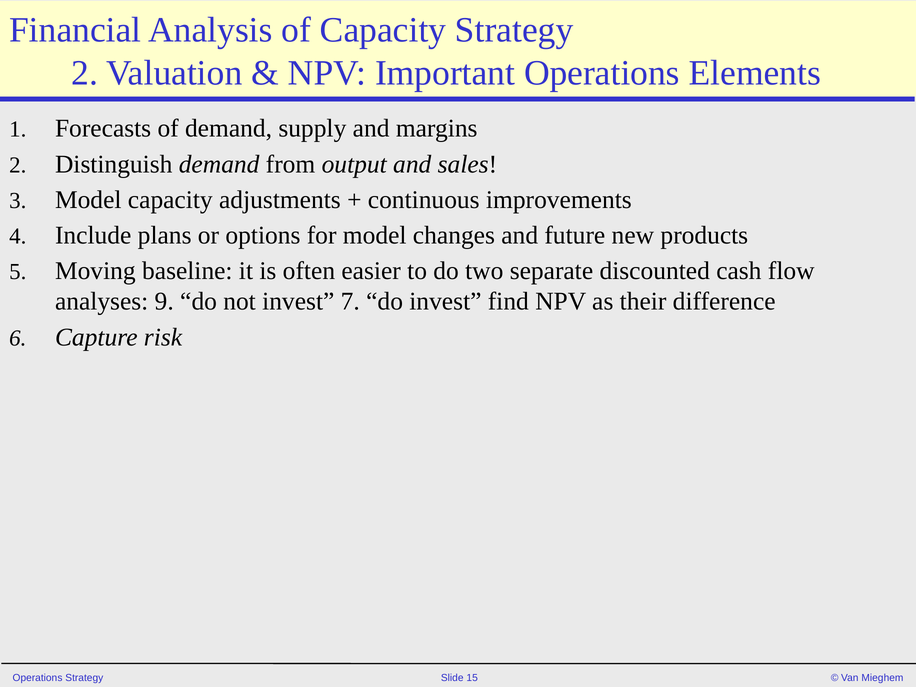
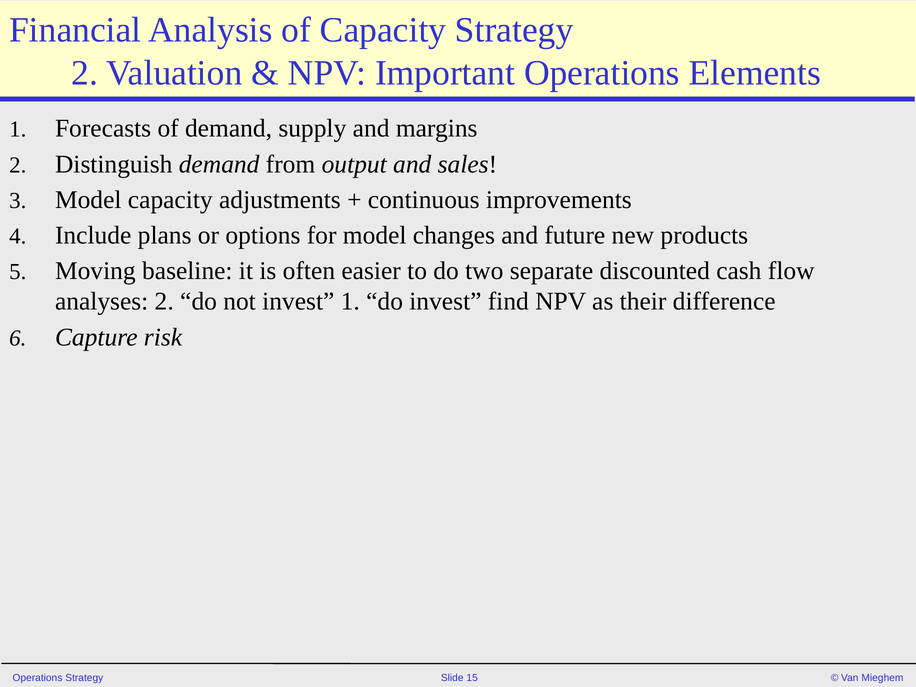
analyses 9: 9 -> 2 (164, 302)
invest 7: 7 -> 1 (350, 302)
